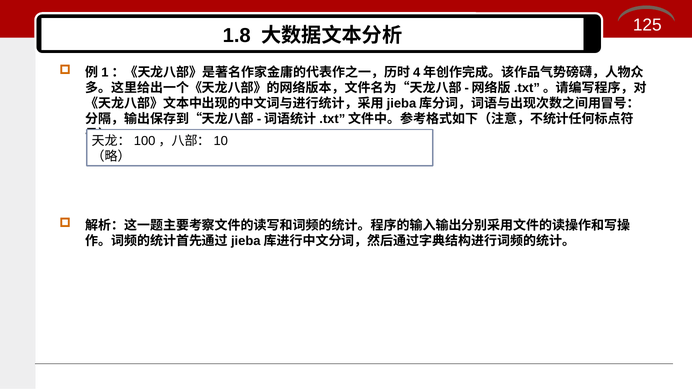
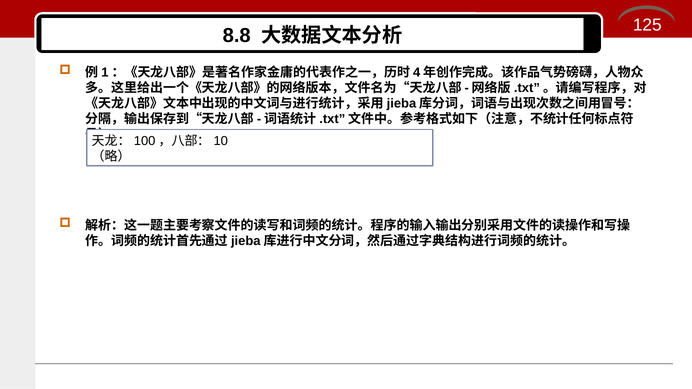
1.8: 1.8 -> 8.8 (237, 35)
